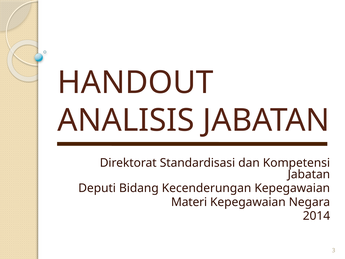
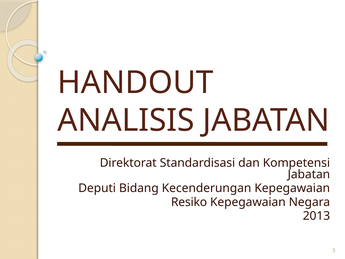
Materi: Materi -> Resiko (189, 202)
2014: 2014 -> 2013 (316, 216)
